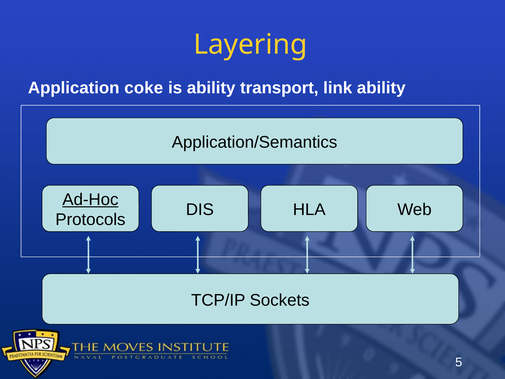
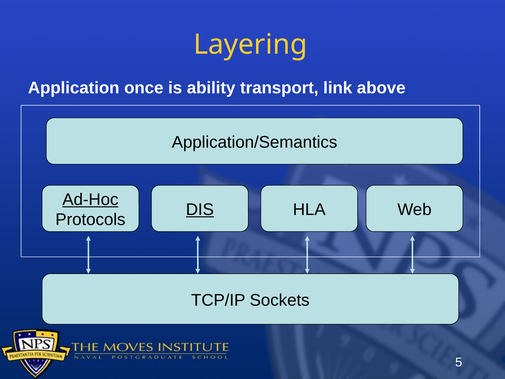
coke: coke -> once (144, 88)
link ability: ability -> above (381, 88)
DIS underline: none -> present (200, 209)
